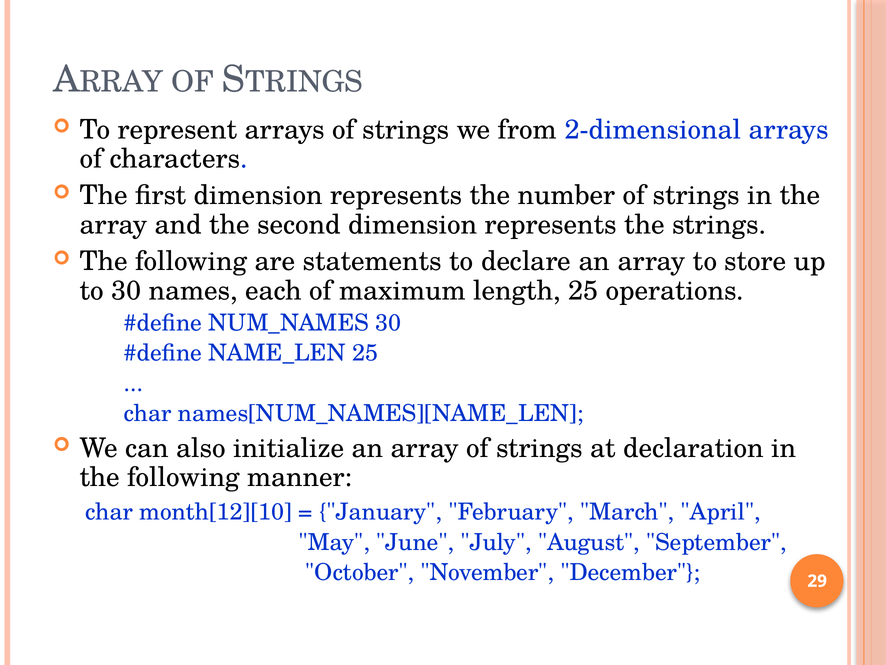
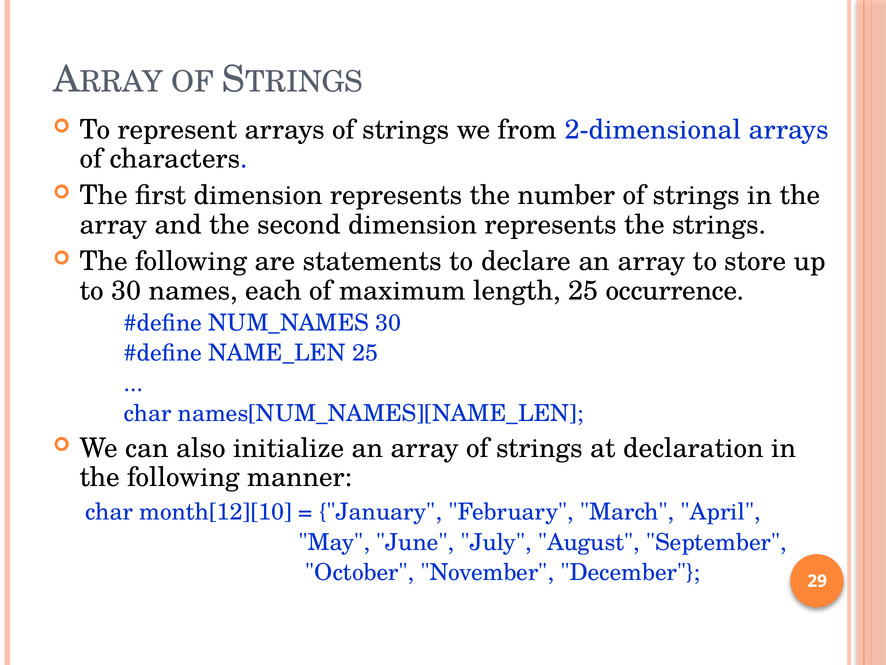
operations: operations -> occurrence (675, 290)
